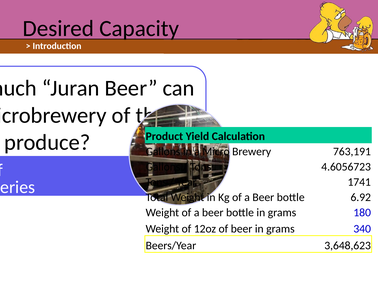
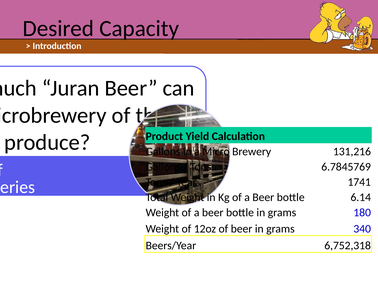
763,191: 763,191 -> 131,216 (352, 151)
4.6056723: 4.6056723 -> 6.7845769 (346, 167)
6.92: 6.92 -> 6.14 (361, 197)
3,648,623: 3,648,623 -> 6,752,318 (348, 245)
